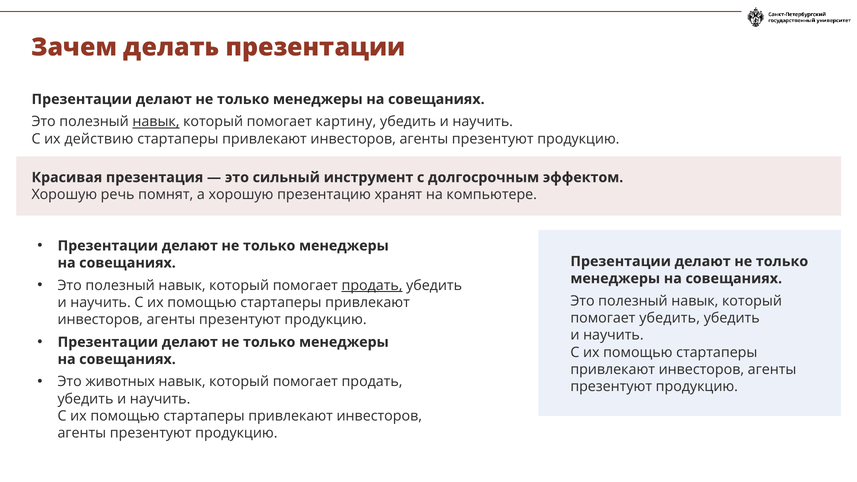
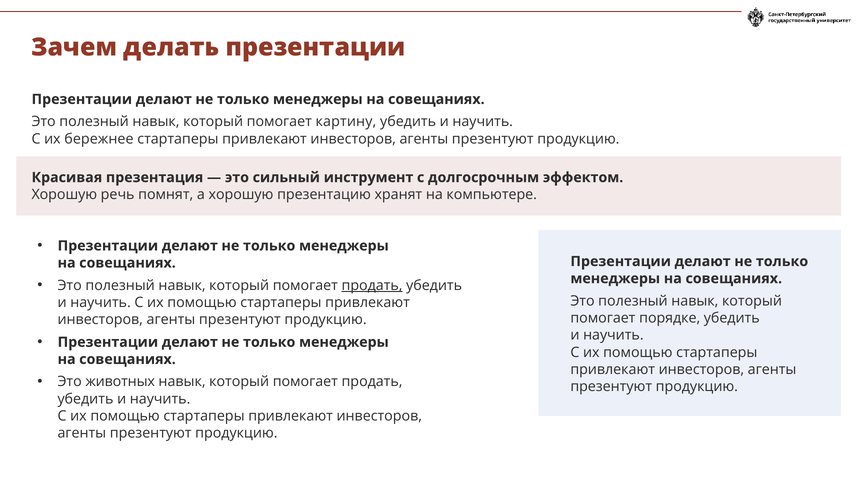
навык underline: present -> none (156, 122)
действию: действию -> бережнее (99, 139)
помогает убедить: убедить -> порядке (670, 318)
